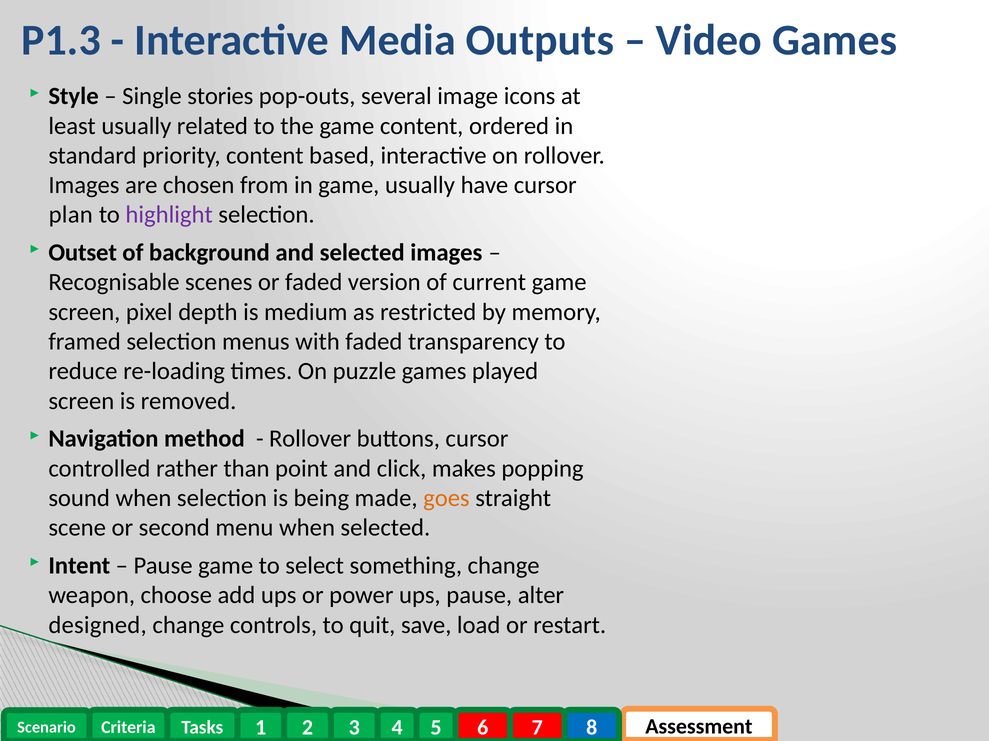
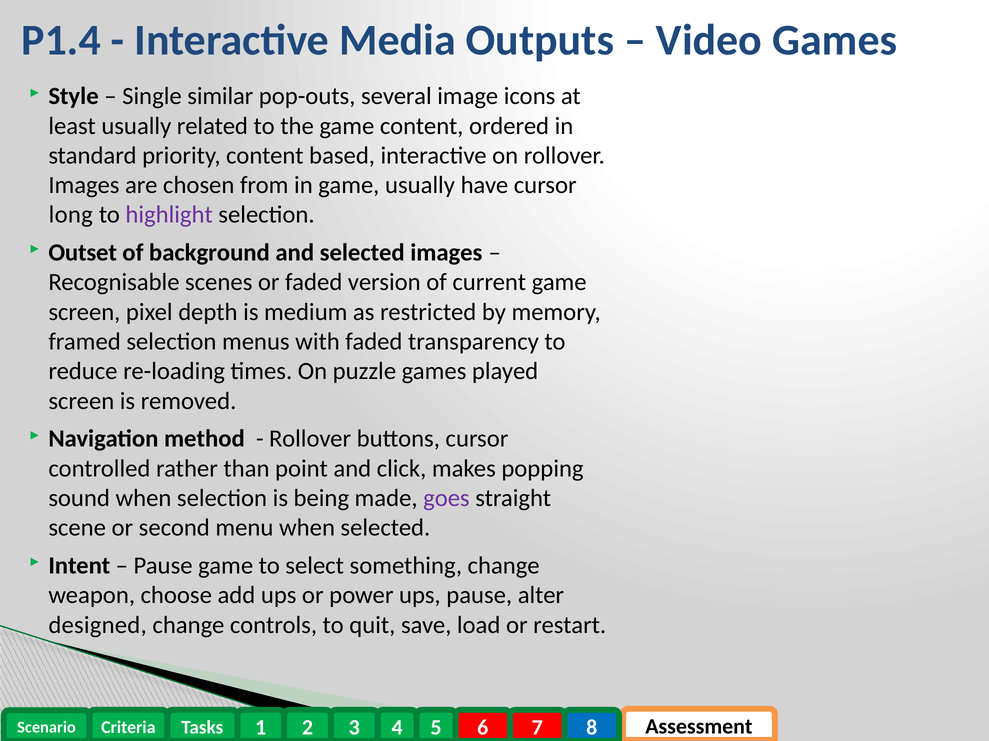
P1.3: P1.3 -> P1.4 (61, 40)
stories: stories -> similar (220, 96)
plan: plan -> long (71, 215)
goes colour: orange -> purple (446, 499)
